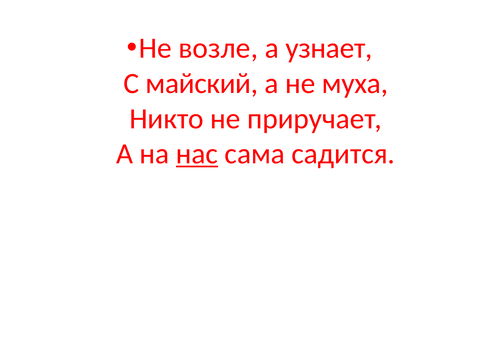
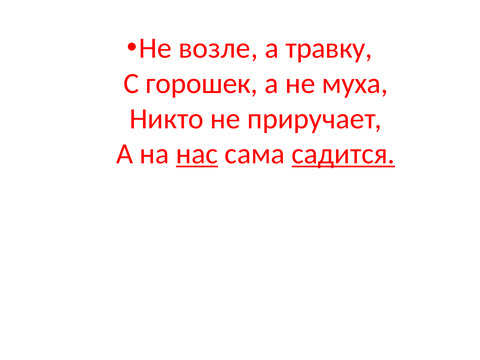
узнает: узнает -> травку (329, 48)
майский: майский -> горошек (202, 83)
садится underline: none -> present (343, 154)
